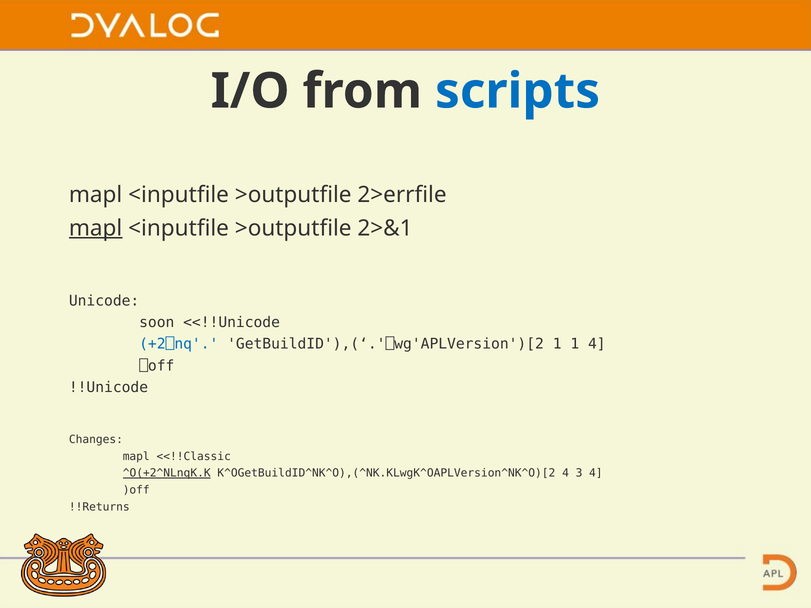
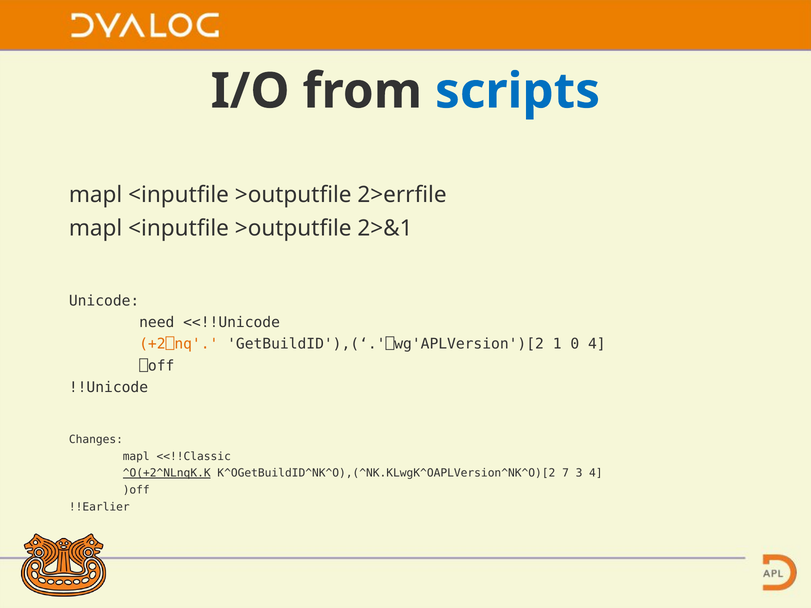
mapl underline: present -> none (96, 228)
soon: soon -> need (157, 323)
+2⎕nq colour: blue -> orange (179, 344)
1 1: 1 -> 0 (575, 344)
K^OGetBuildID^NK^O),(^NK.KLwgK^OAPLVersion^NK^O)[2 4: 4 -> 7 (566, 473)
!!Returns: !!Returns -> !!Earlier (99, 507)
